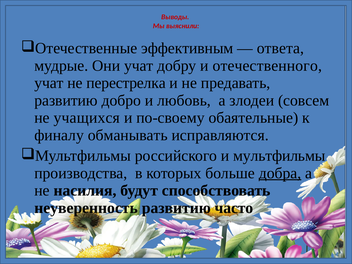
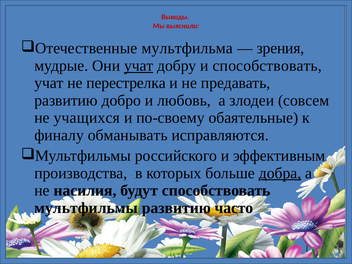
эффективным: эффективным -> мультфильма (187, 48)
ответа: ответа -> зрения (280, 48)
учат underline: none -> present (139, 66)
и отечественного: отечественного -> способствовать (267, 66)
мультфильмы: мультфильмы -> эффективным (279, 156)
неуверенность: неуверенность -> мультфильмы (86, 208)
